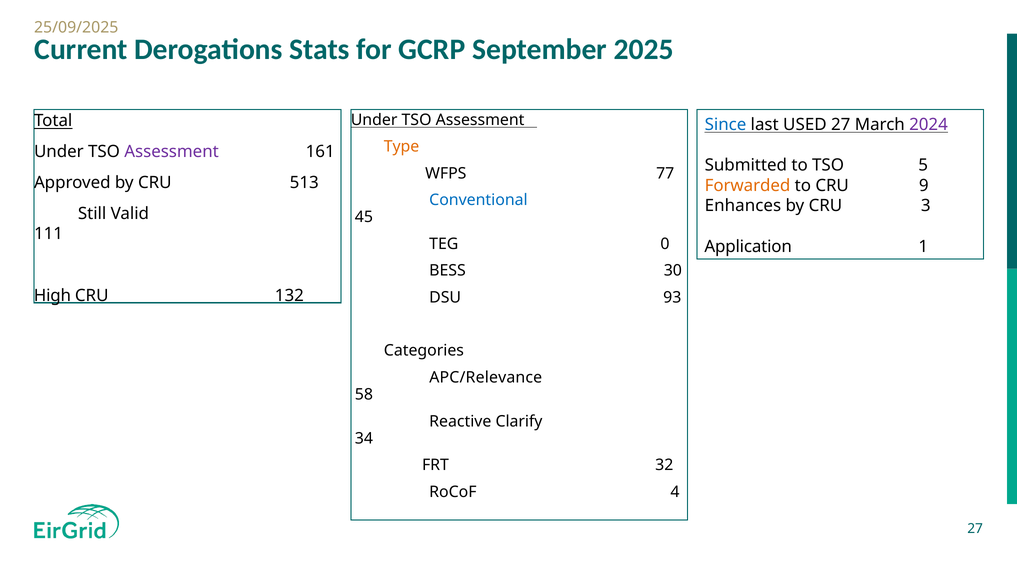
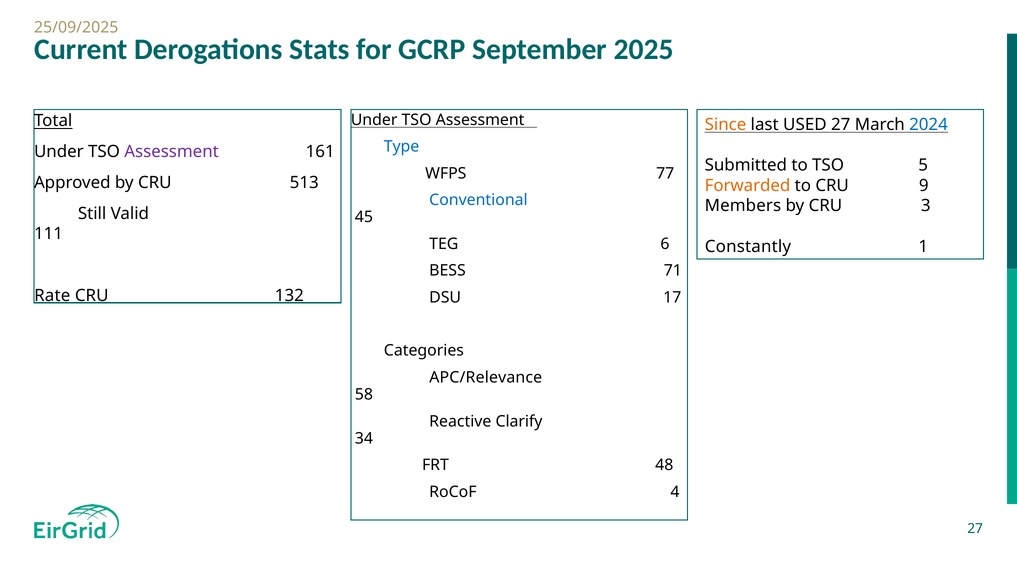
Since colour: blue -> orange (726, 124)
2024 colour: purple -> blue (928, 124)
Type colour: orange -> blue (402, 147)
Enhances: Enhances -> Members (743, 206)
0: 0 -> 6 (665, 244)
Application: Application -> Constantly (748, 246)
30: 30 -> 71 (673, 271)
High: High -> Rate (52, 296)
93: 93 -> 17 (672, 297)
32: 32 -> 48 (664, 465)
